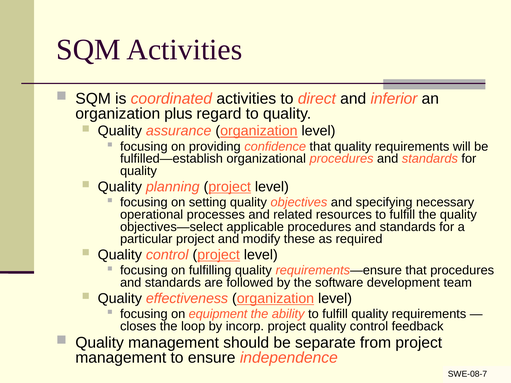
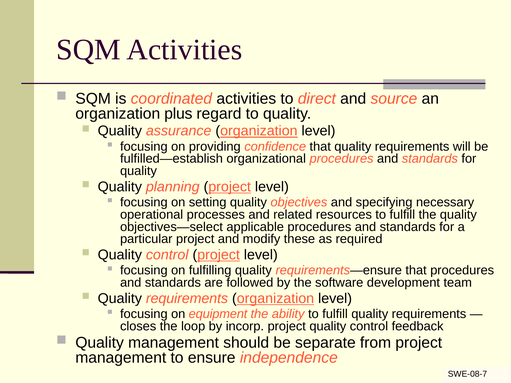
inferior: inferior -> source (394, 99)
effectiveness: effectiveness -> requirements (187, 299)
